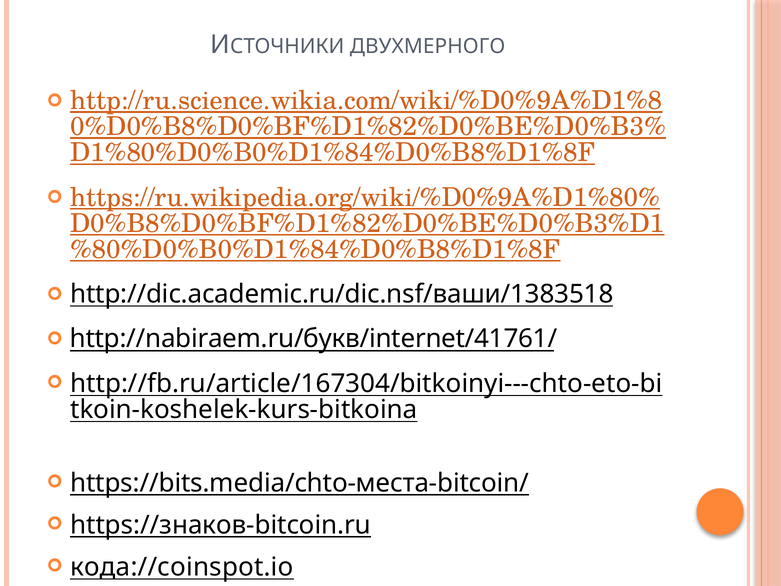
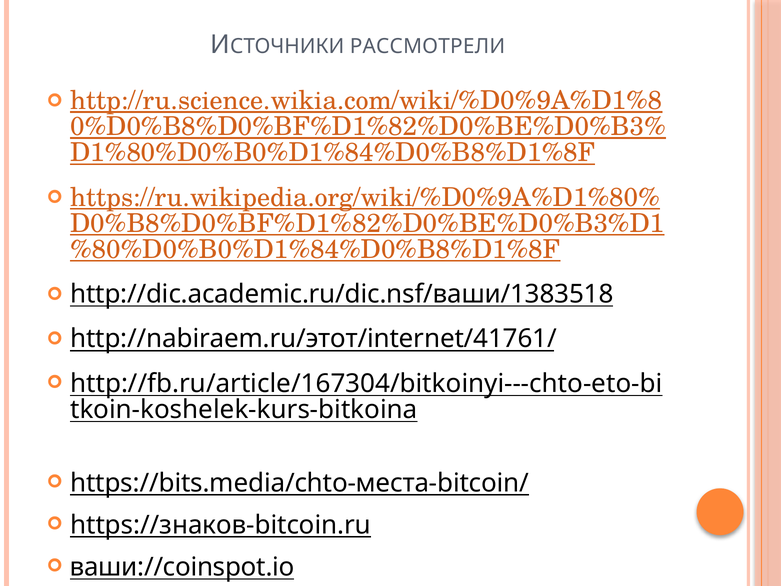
ДВУХМЕРНОГО: ДВУХМЕРНОГО -> РАССМОТРЕЛИ (427, 46)
http://nabiraem.ru/букв/internet/41761/: http://nabiraem.ru/букв/internet/41761/ -> http://nabiraem.ru/этот/internet/41761/ (313, 339)
кода://coinspot.io: кода://coinspot.io -> ваши://coinspot.io (182, 567)
